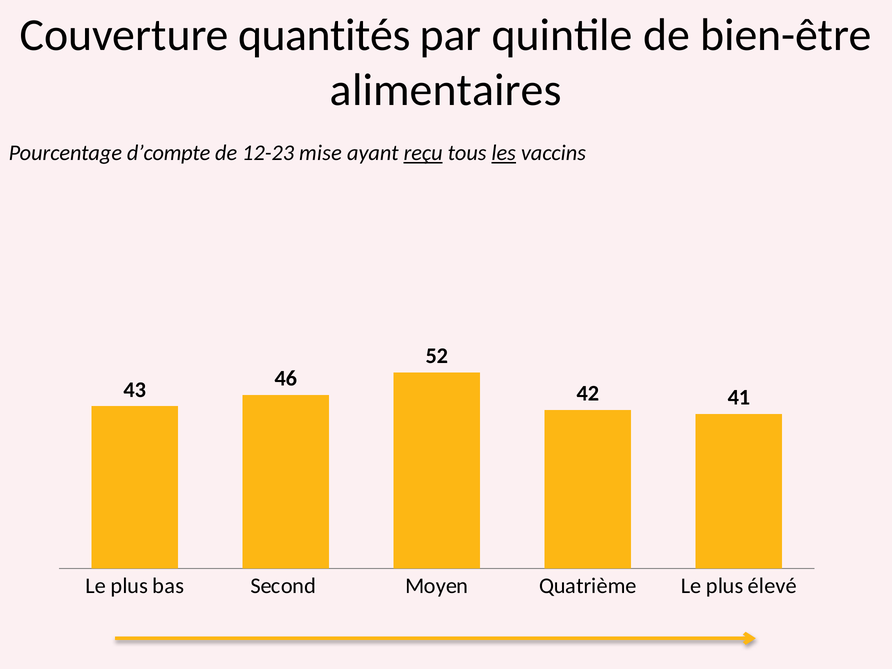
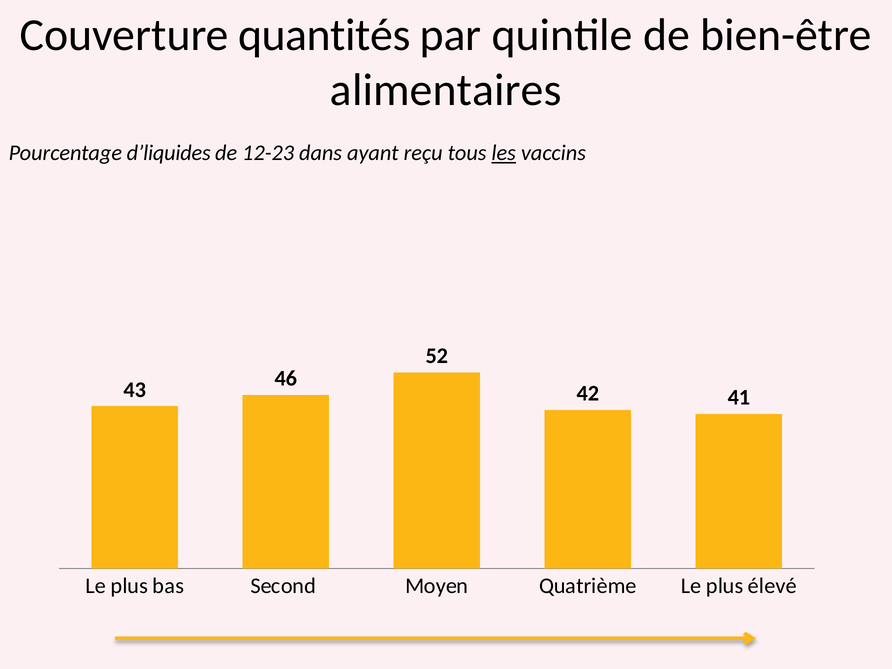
d’compte: d’compte -> d’liquides (169, 153)
mise: mise -> dans (321, 153)
reçu underline: present -> none (423, 153)
